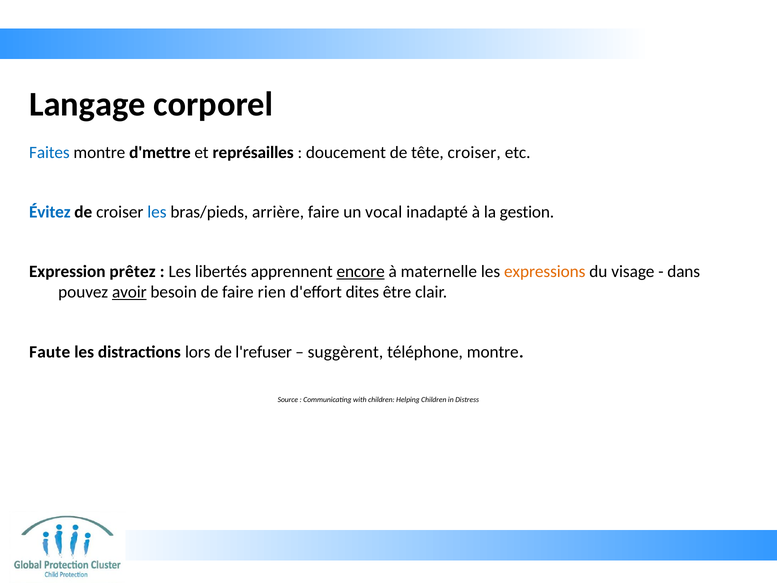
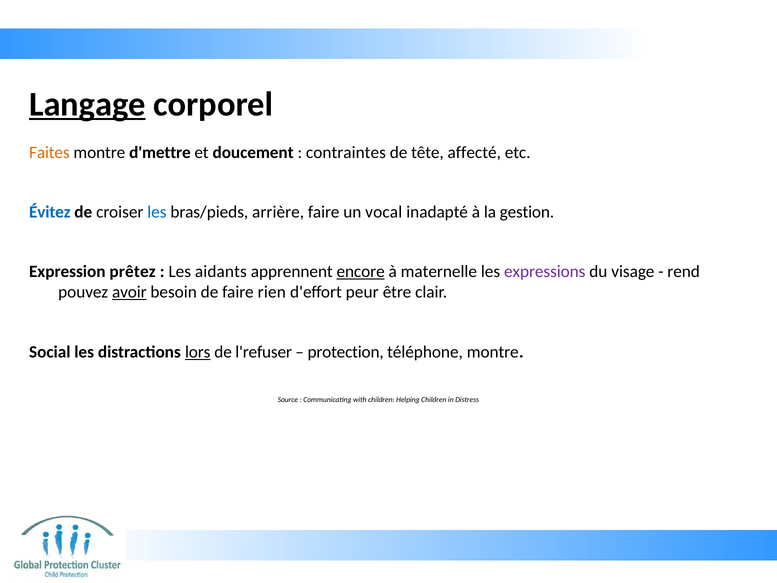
Langage underline: none -> present (87, 104)
Faites colour: blue -> orange (49, 152)
représailles: représailles -> doucement (253, 152)
doucement: doucement -> contraintes (346, 152)
tête croiser: croiser -> affecté (474, 152)
libertés: libertés -> aidants (221, 271)
expressions colour: orange -> purple (545, 271)
dans: dans -> rend (684, 271)
dites: dites -> peur (362, 292)
Faute: Faute -> Social (50, 352)
lors underline: none -> present (198, 352)
suggèrent: suggèrent -> protection (346, 352)
